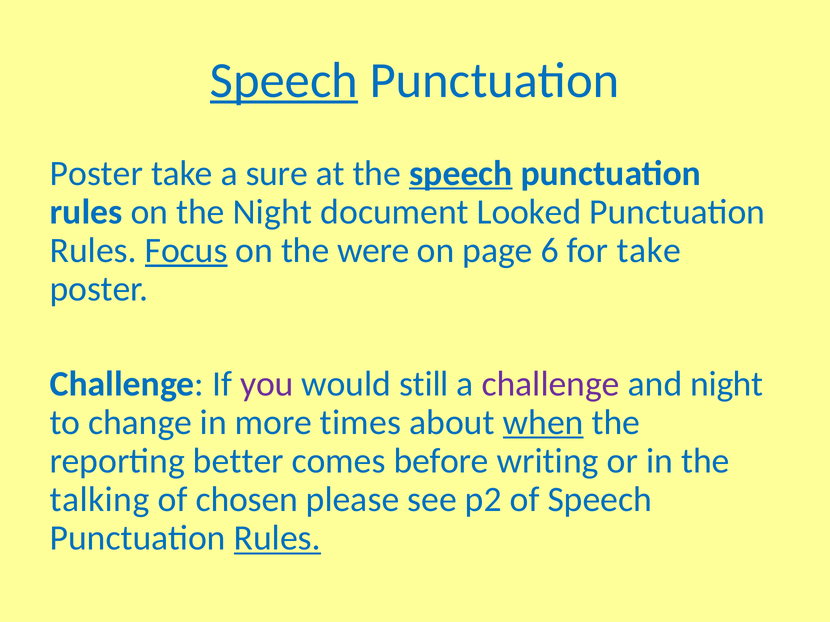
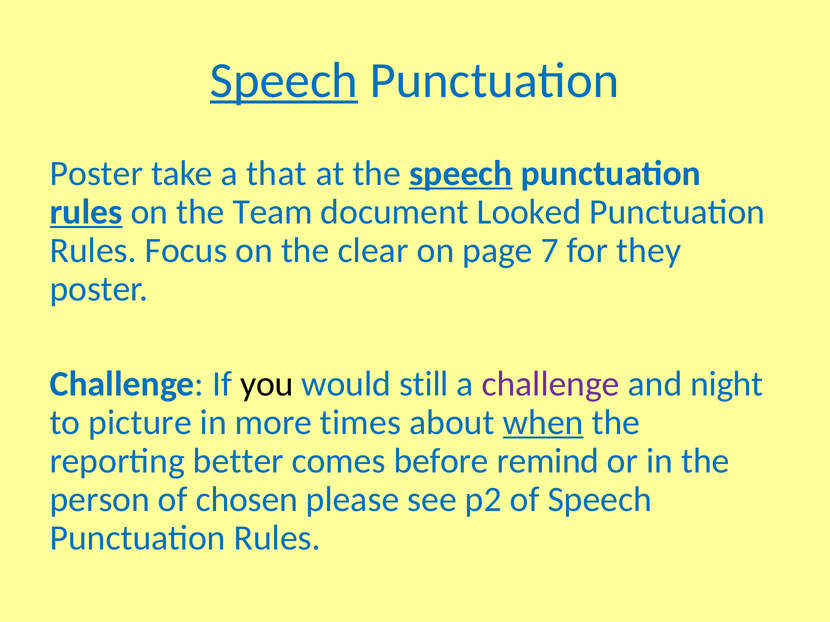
sure: sure -> that (277, 173)
rules underline: none -> present (86, 212)
the Night: Night -> Team (273, 212)
Focus underline: present -> none (186, 251)
were: were -> clear (373, 251)
6: 6 -> 7 (550, 251)
for take: take -> they (649, 251)
you colour: purple -> black (267, 384)
change: change -> picture (140, 423)
writing: writing -> remind (548, 461)
talking: talking -> person (100, 500)
Rules underline: present -> none (277, 539)
